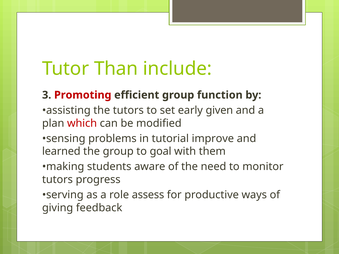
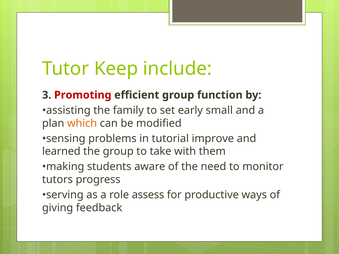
Than: Than -> Keep (116, 69)
the tutors: tutors -> family (128, 110)
given: given -> small (219, 110)
which colour: red -> orange (82, 123)
goal: goal -> take (161, 152)
